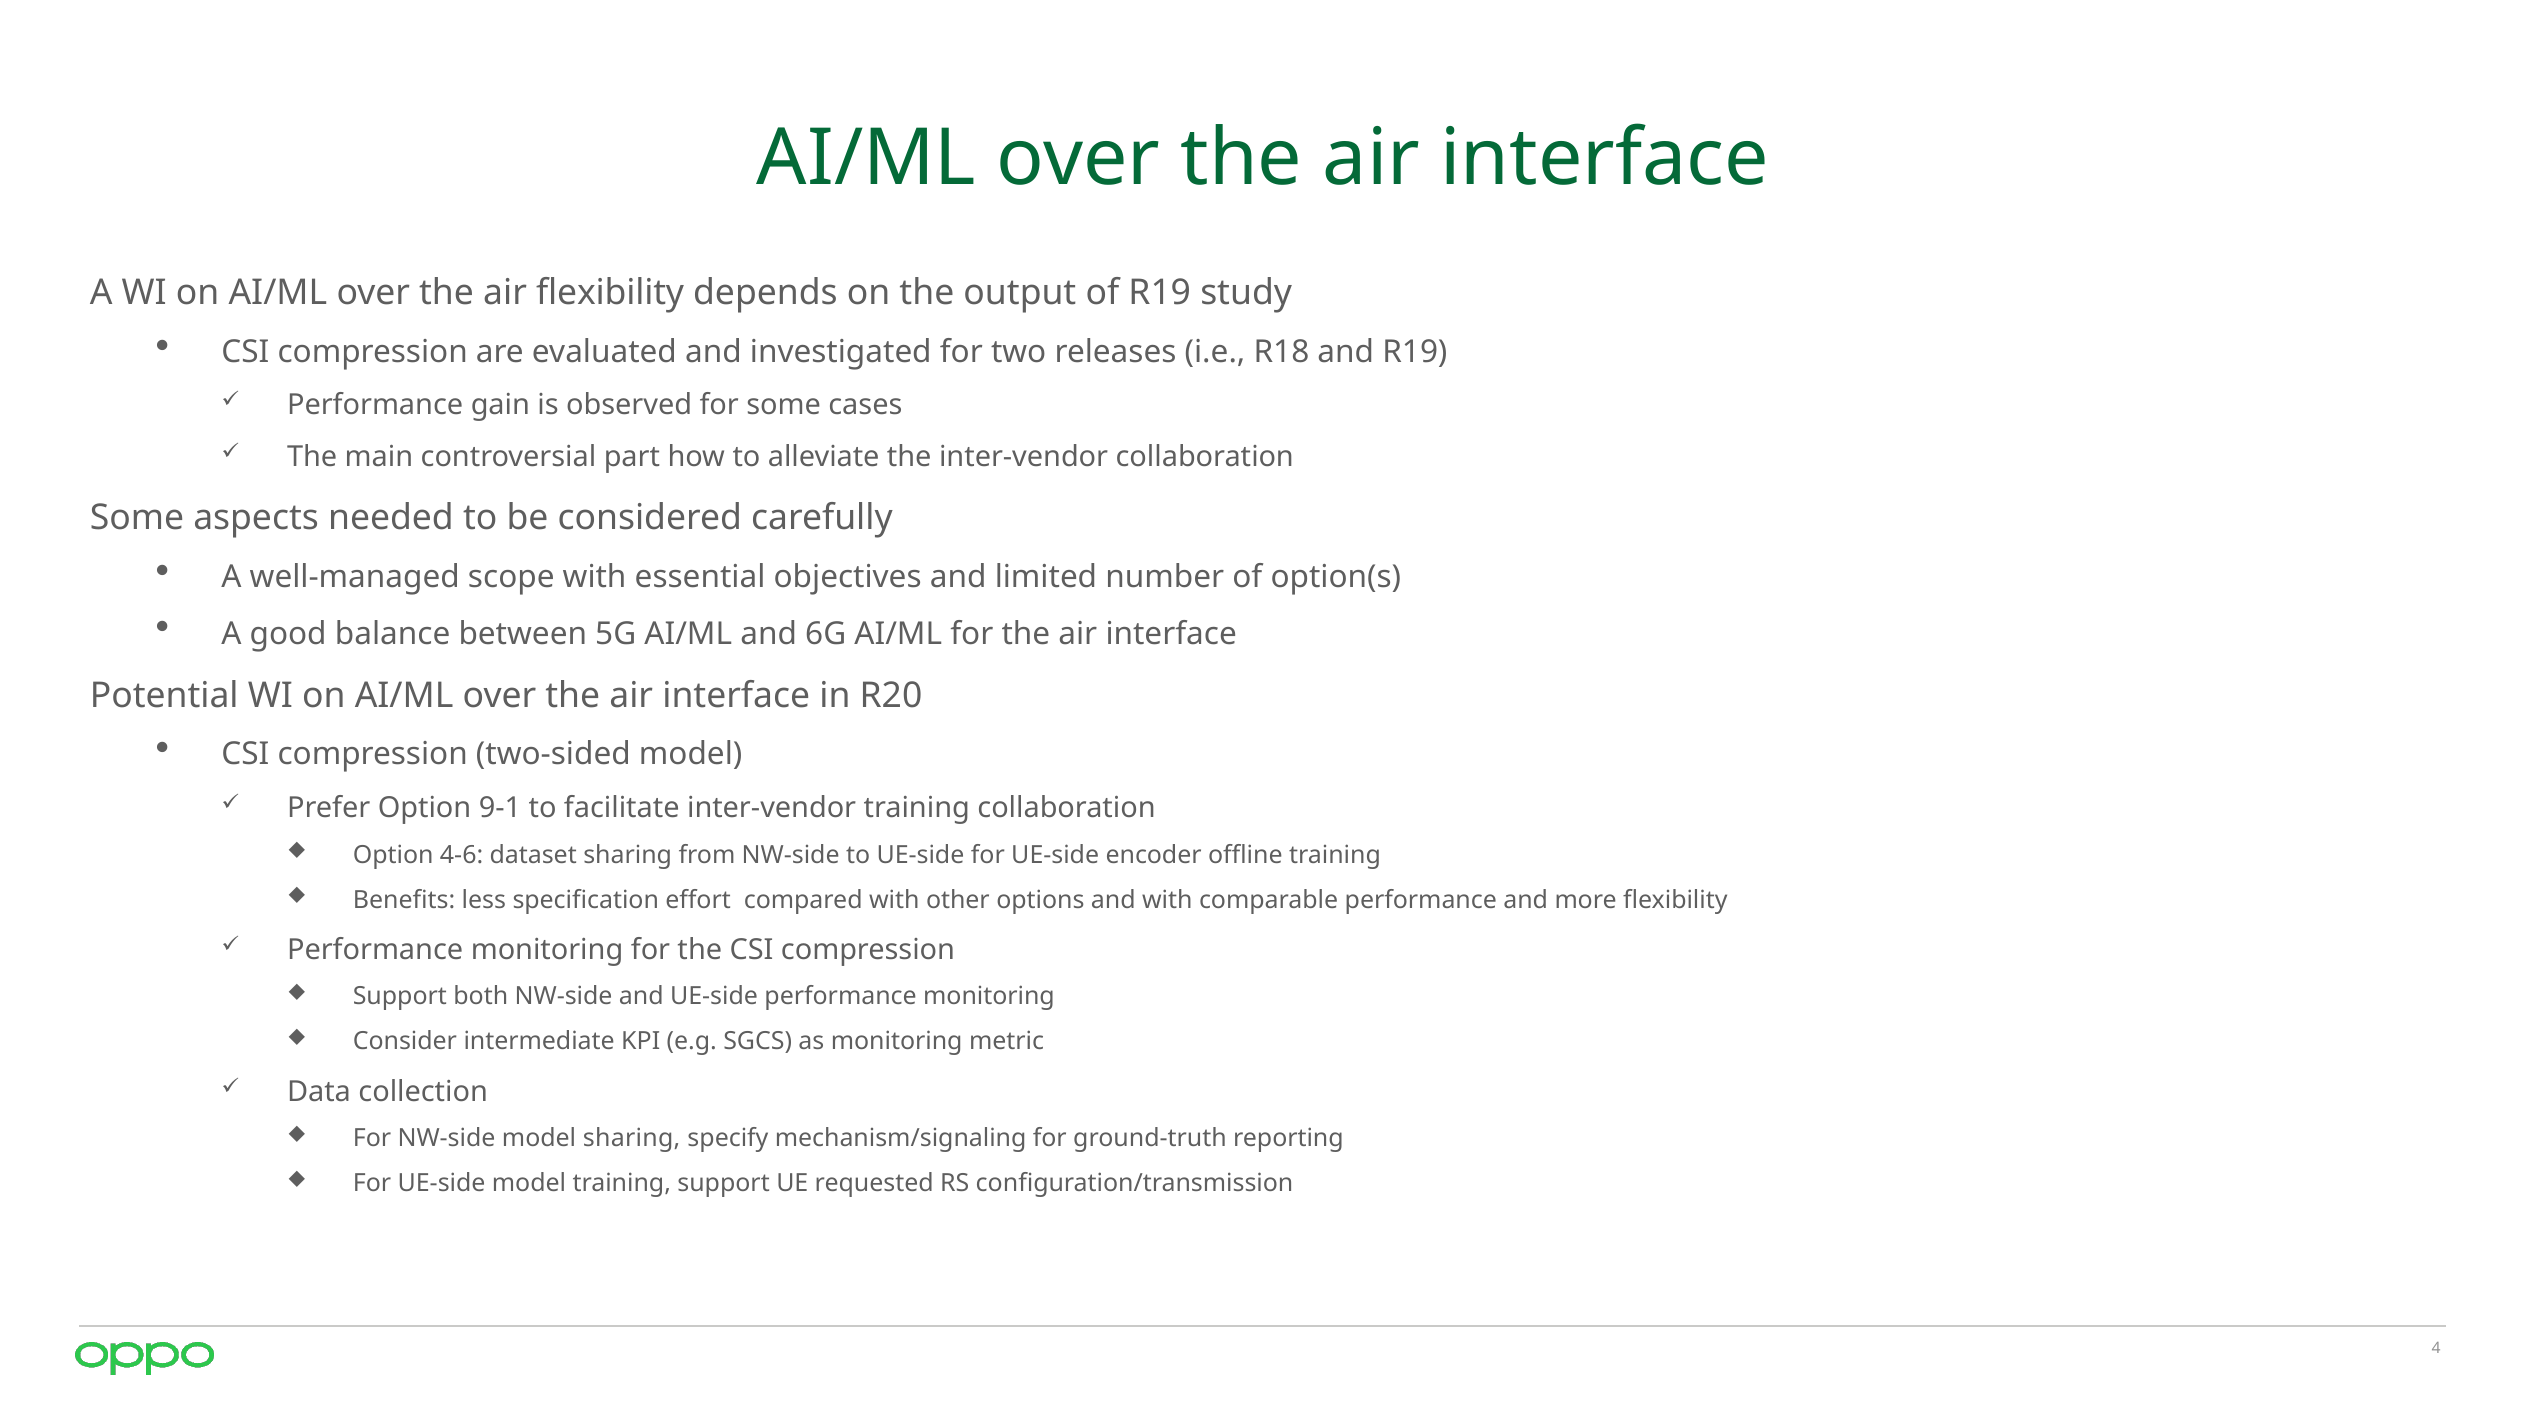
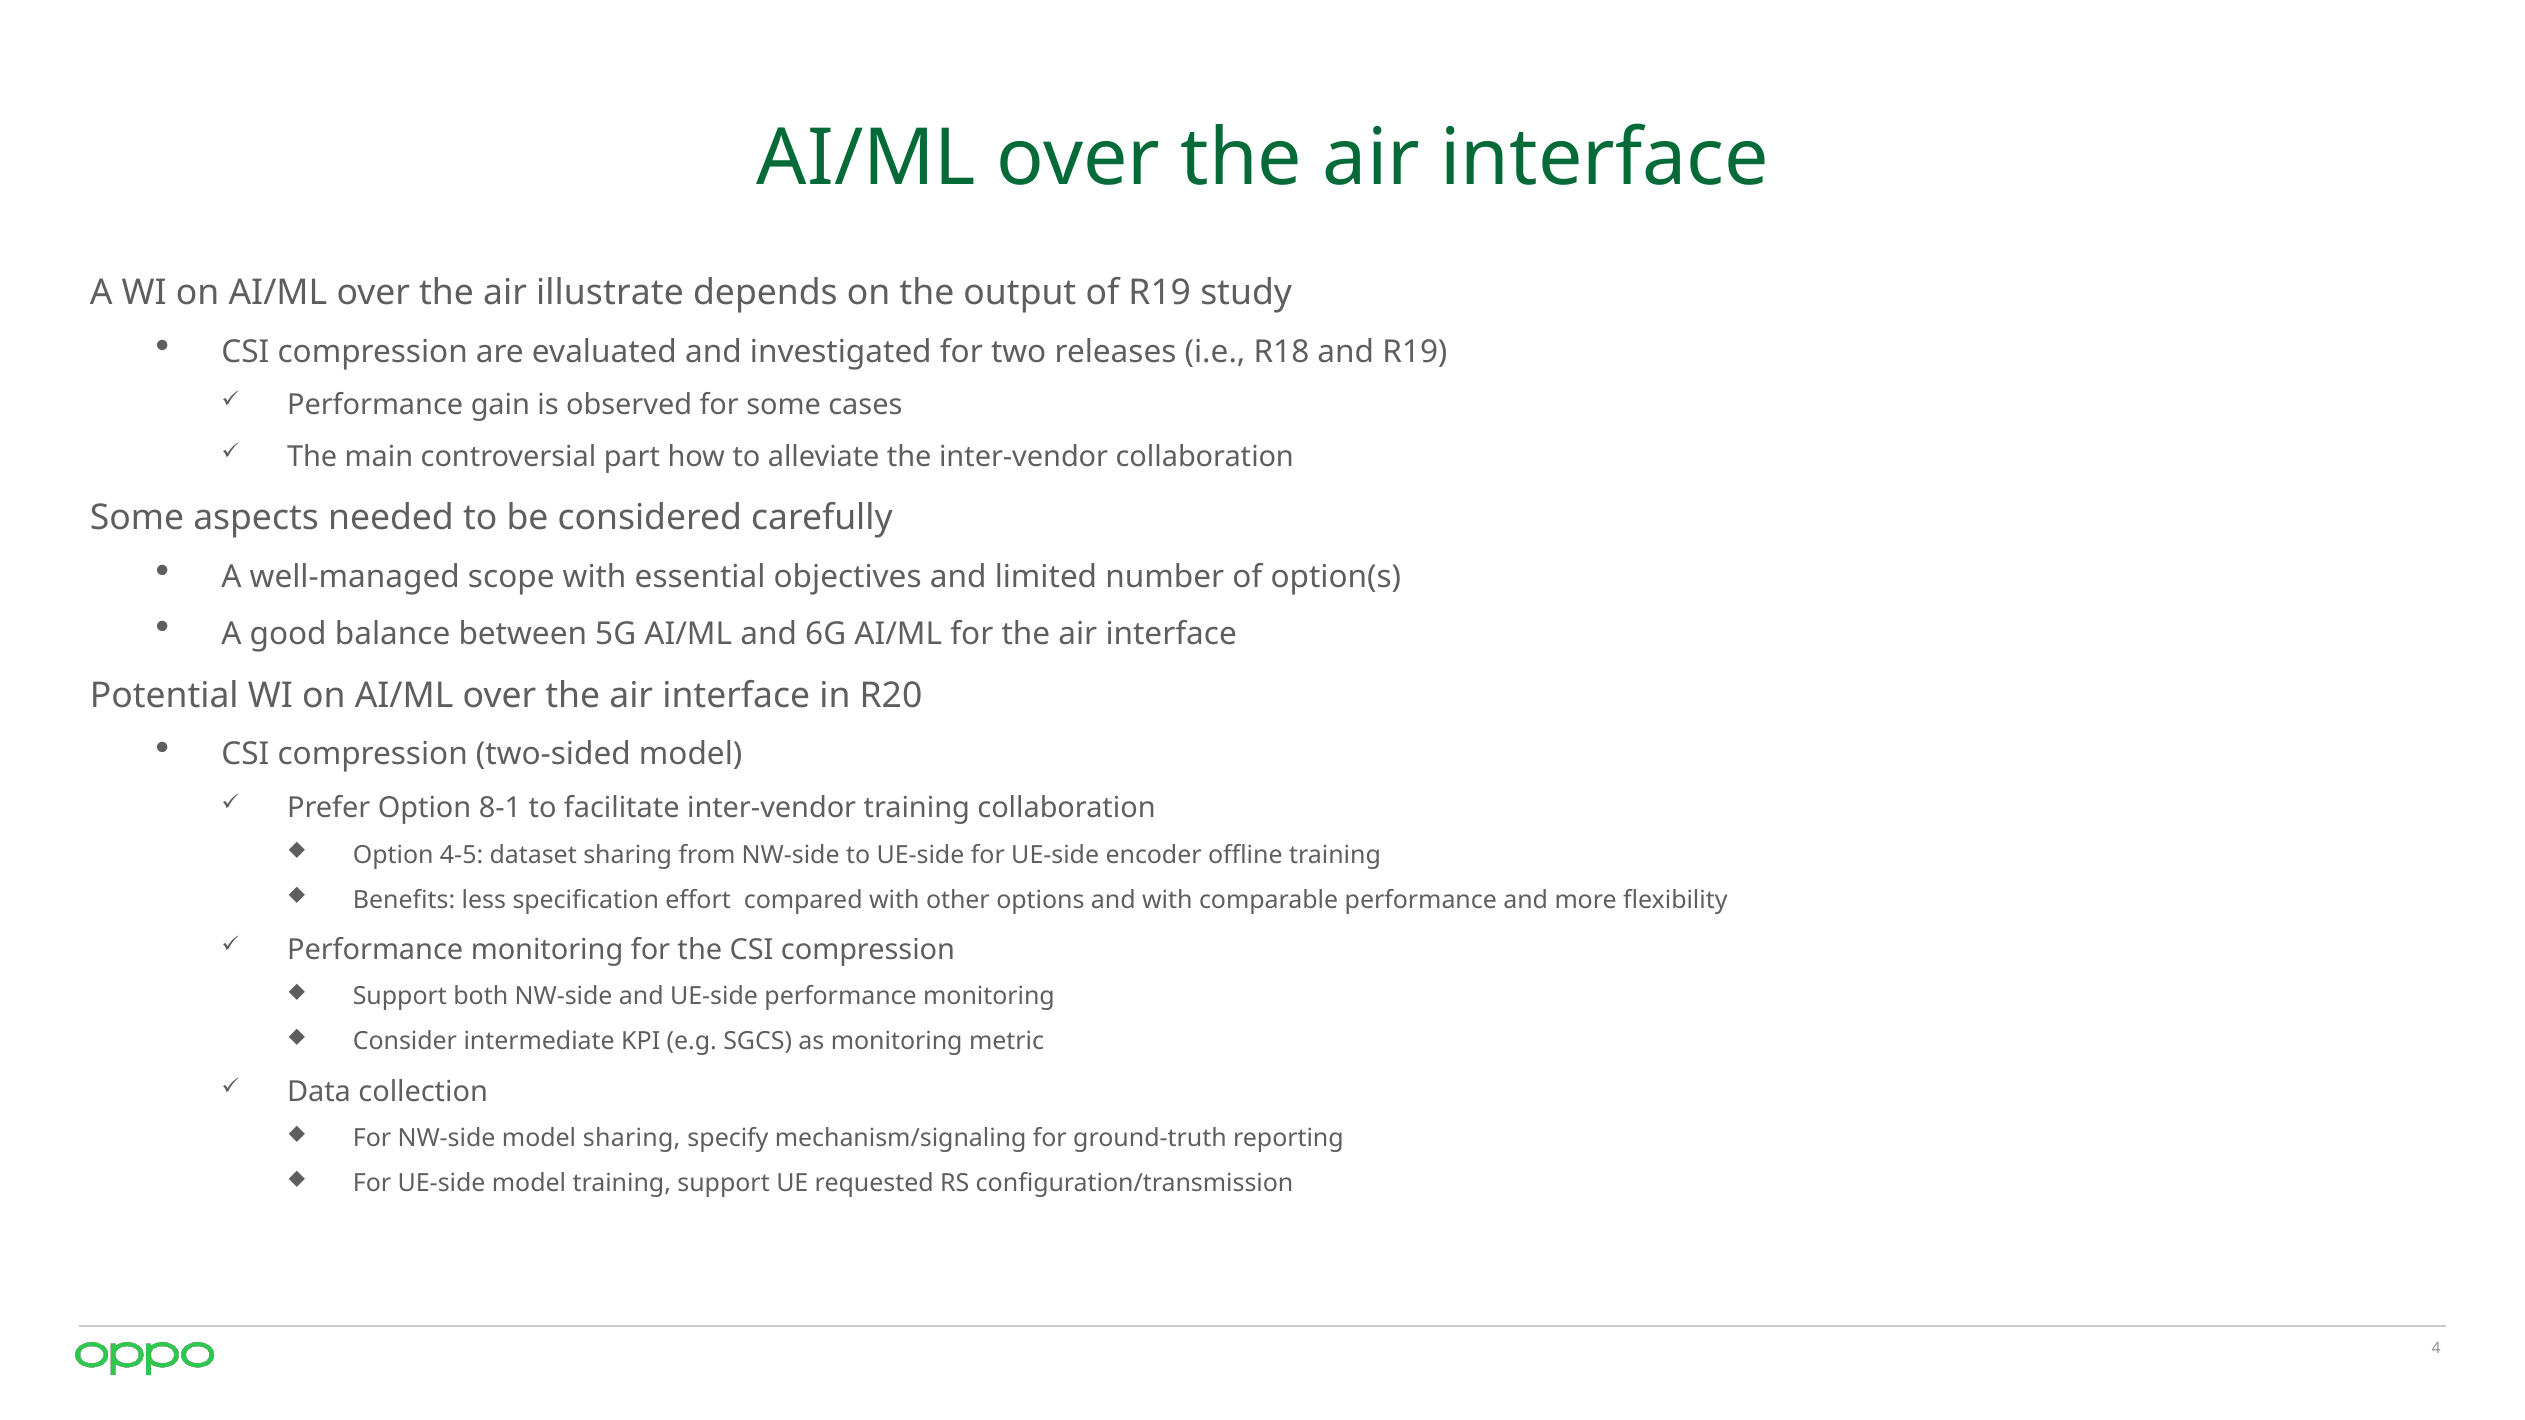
air flexibility: flexibility -> illustrate (610, 293)
9-1: 9-1 -> 8-1 (500, 808)
4-6: 4-6 -> 4-5 (462, 855)
